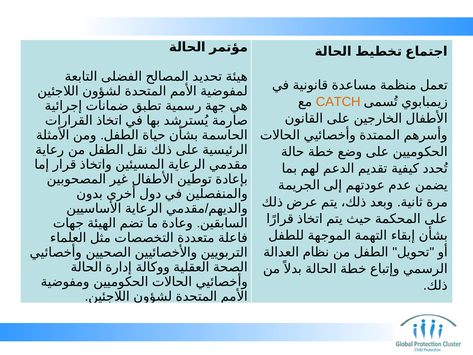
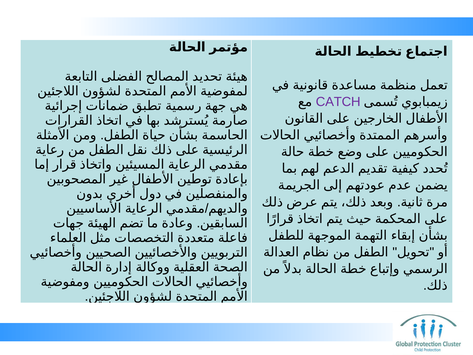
CATCH colour: orange -> purple (338, 102)
